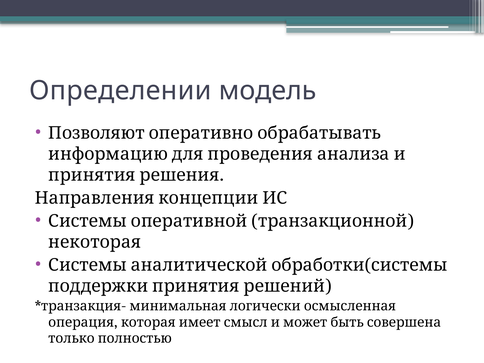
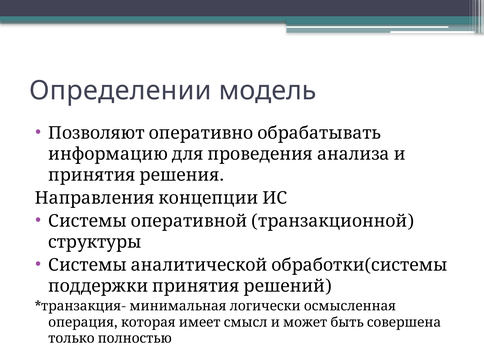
некоторая: некоторая -> структуры (95, 242)
